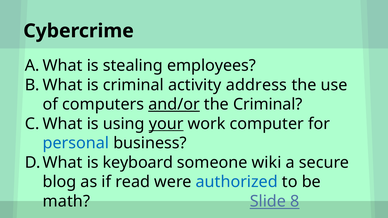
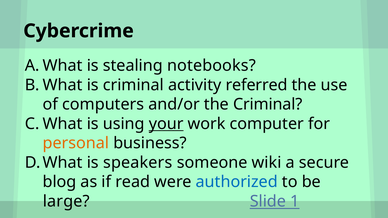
employees: employees -> notebooks (211, 66)
address: address -> referred (257, 85)
and/or underline: present -> none (174, 104)
personal colour: blue -> orange (76, 143)
keyboard: keyboard -> speakers (138, 163)
math: math -> large (66, 201)
8: 8 -> 1 (295, 201)
